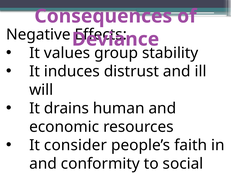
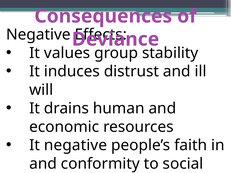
It consider: consider -> negative (76, 145)
